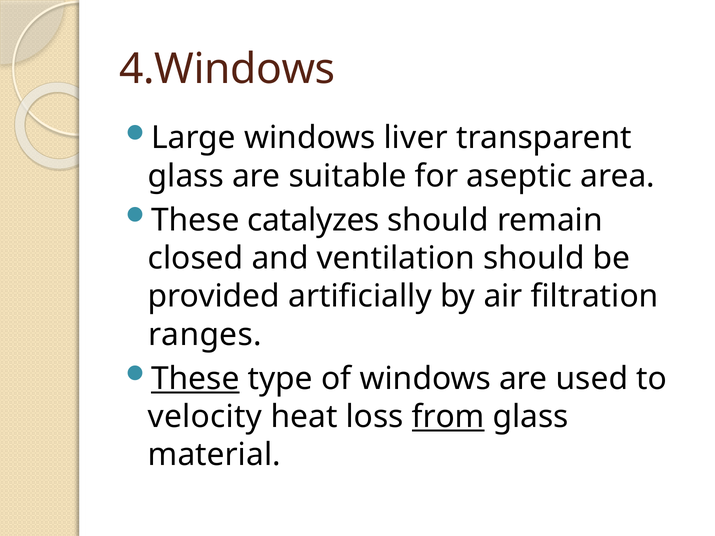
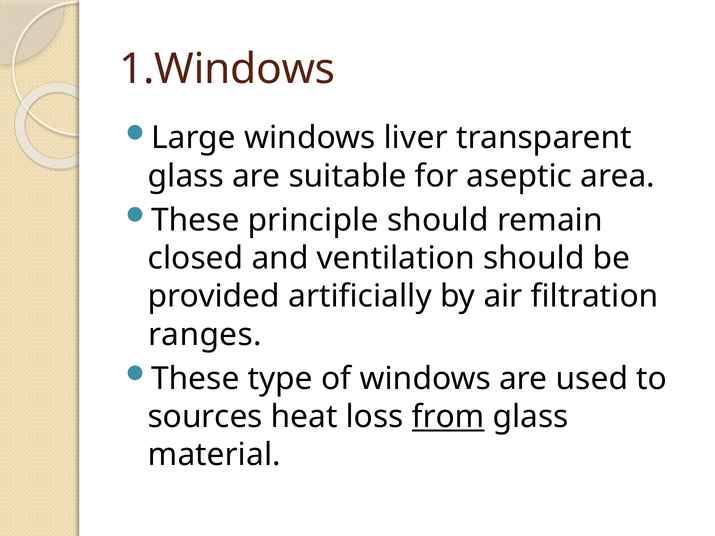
4.Windows: 4.Windows -> 1.Windows (227, 69)
catalyzes: catalyzes -> principle (313, 220)
These underline: present -> none (195, 379)
velocity: velocity -> sources (205, 417)
